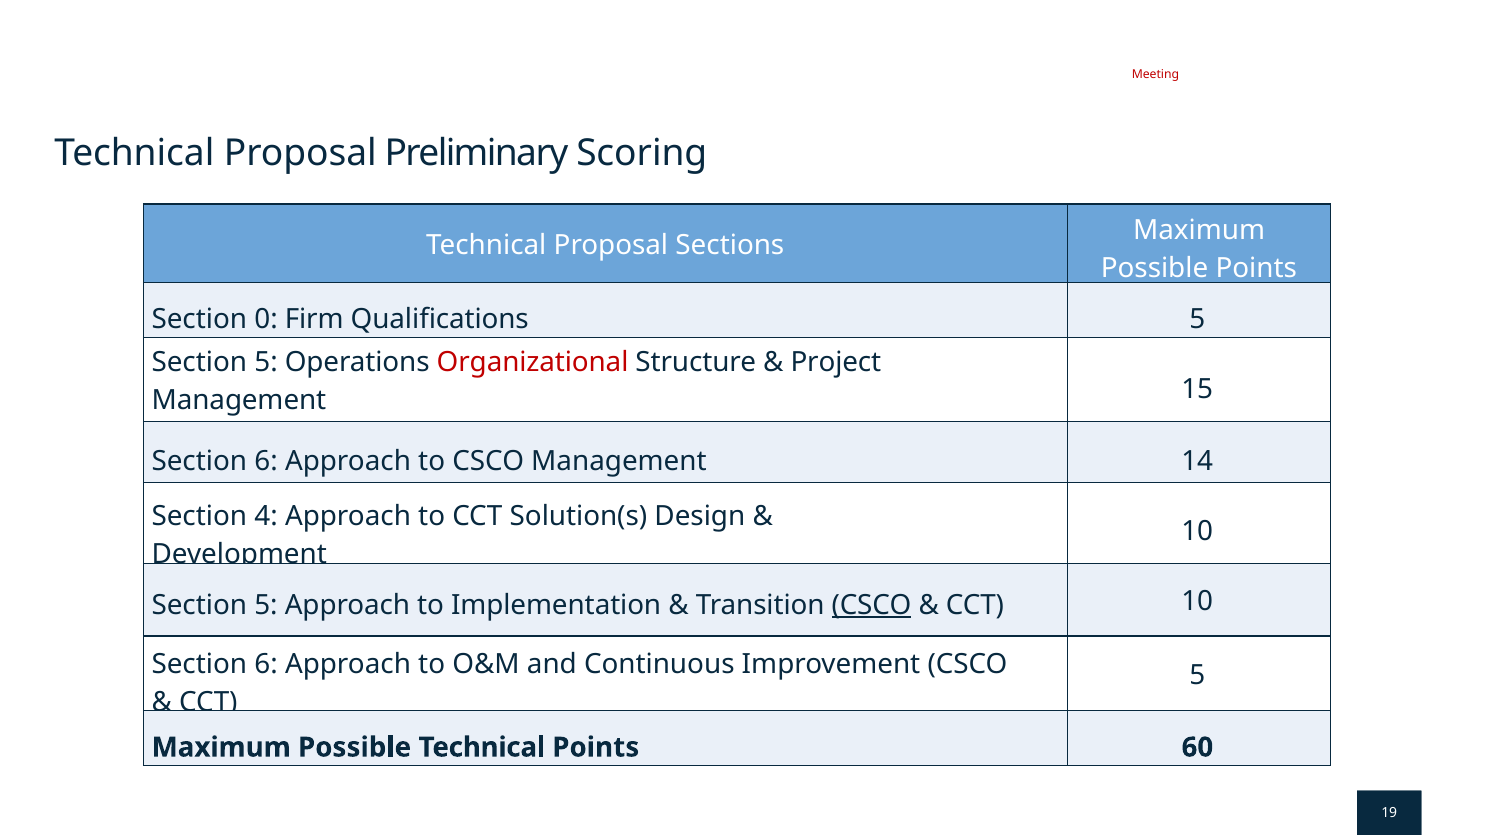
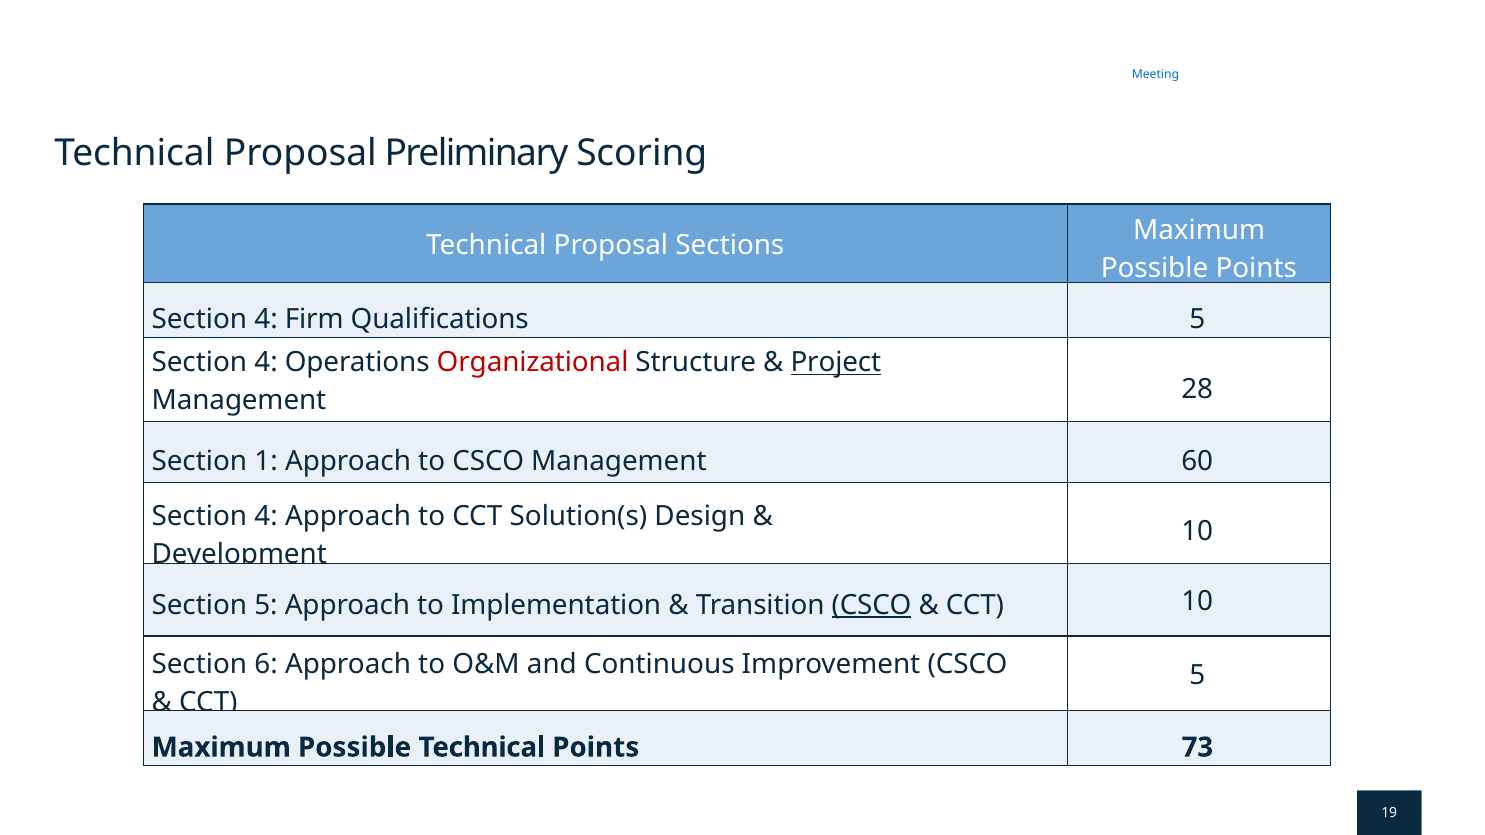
Meeting colour: red -> blue (1155, 74)
0: 0 -> 4 (266, 319)
5: 5 -> 4 (266, 363)
Project underline: none -> present (836, 363)
15: 15 -> 28 (1197, 389)
6: 6 -> 1 (266, 462)
14: 14 -> 60 (1197, 462)
60: 60 -> 73 (1197, 748)
